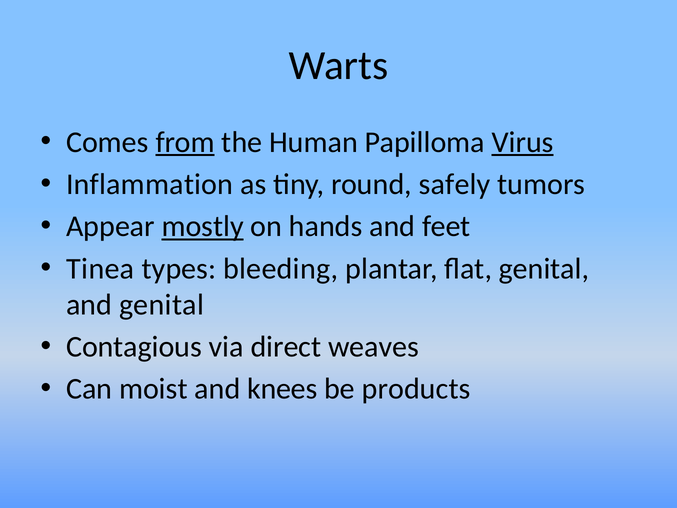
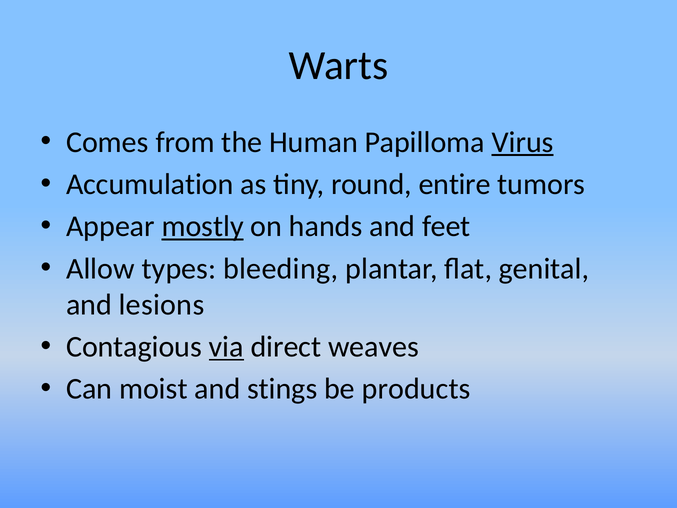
from underline: present -> none (185, 142)
Inflammation: Inflammation -> Accumulation (150, 184)
safely: safely -> entire (455, 184)
Tinea: Tinea -> Allow (100, 268)
and genital: genital -> lesions (162, 305)
via underline: none -> present (226, 347)
knees: knees -> stings (282, 389)
